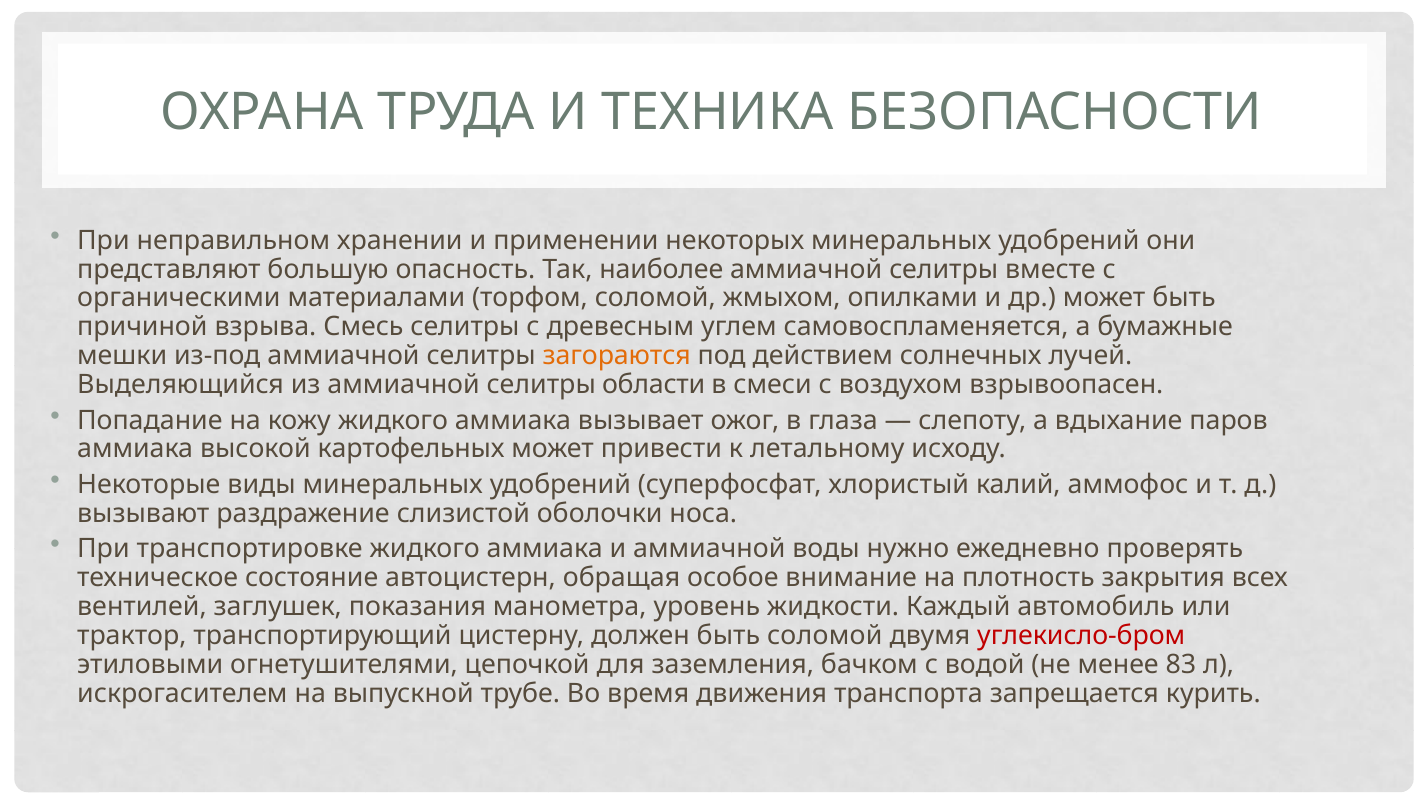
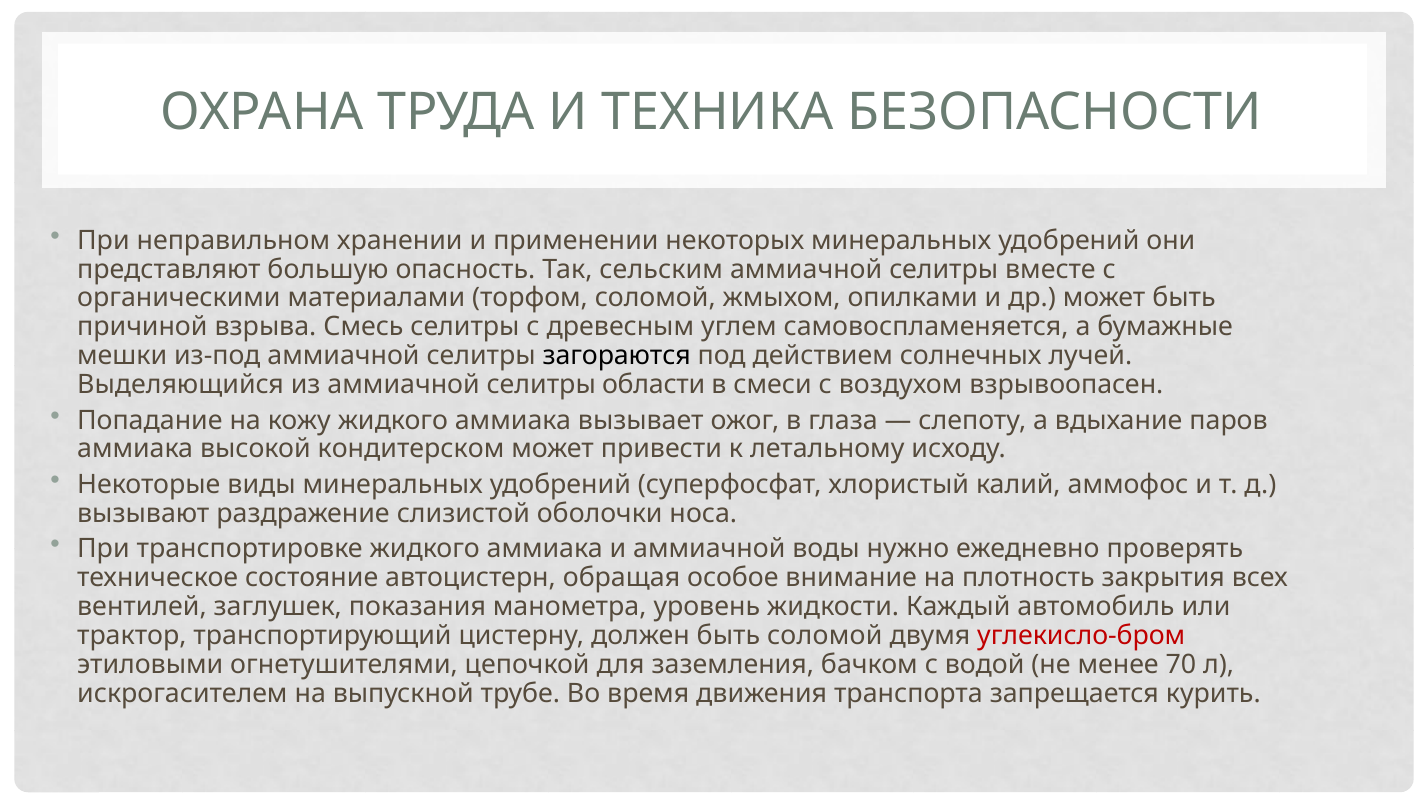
наиболее: наиболее -> сельским (661, 269)
загораются colour: orange -> black (617, 356)
картофельных: картофельных -> кондитерском (411, 449)
83: 83 -> 70 (1181, 665)
